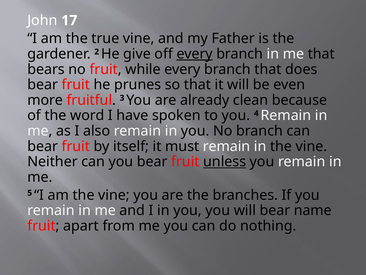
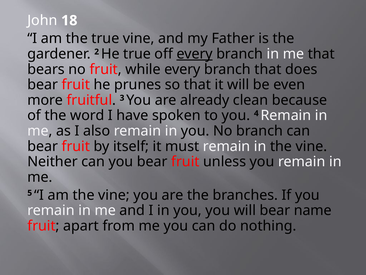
17: 17 -> 18 (69, 20)
He give: give -> true (137, 54)
unless underline: present -> none (225, 161)
